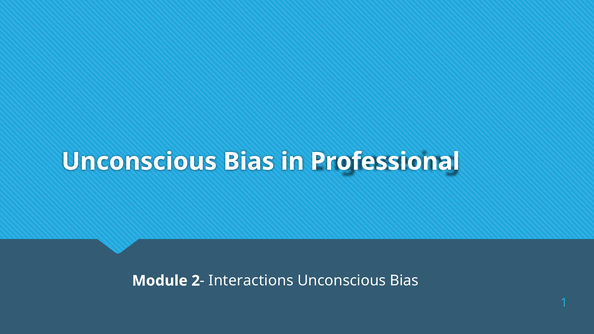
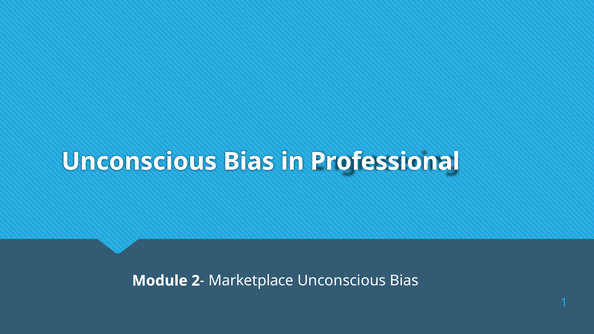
Interactions: Interactions -> Marketplace (251, 281)
